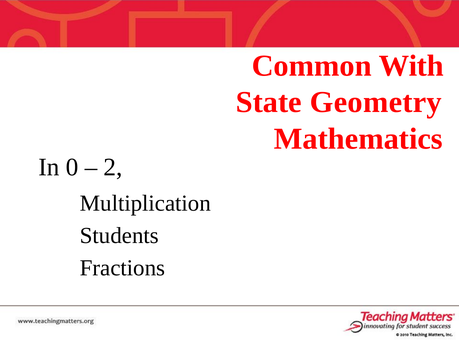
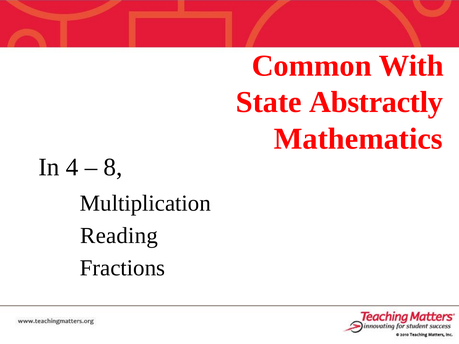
Geometry: Geometry -> Abstractly (376, 102)
0: 0 -> 4 (72, 167)
2: 2 -> 8 (113, 167)
Students: Students -> Reading (119, 236)
